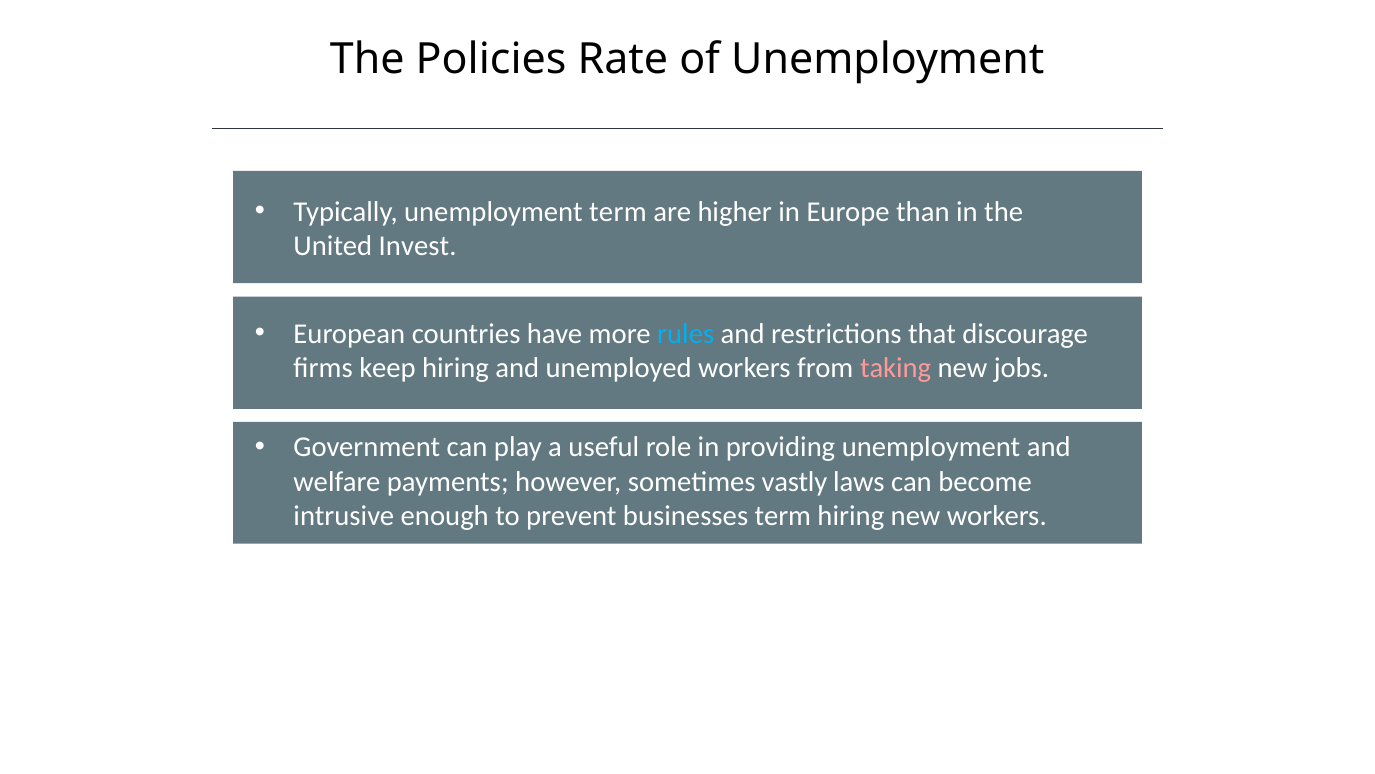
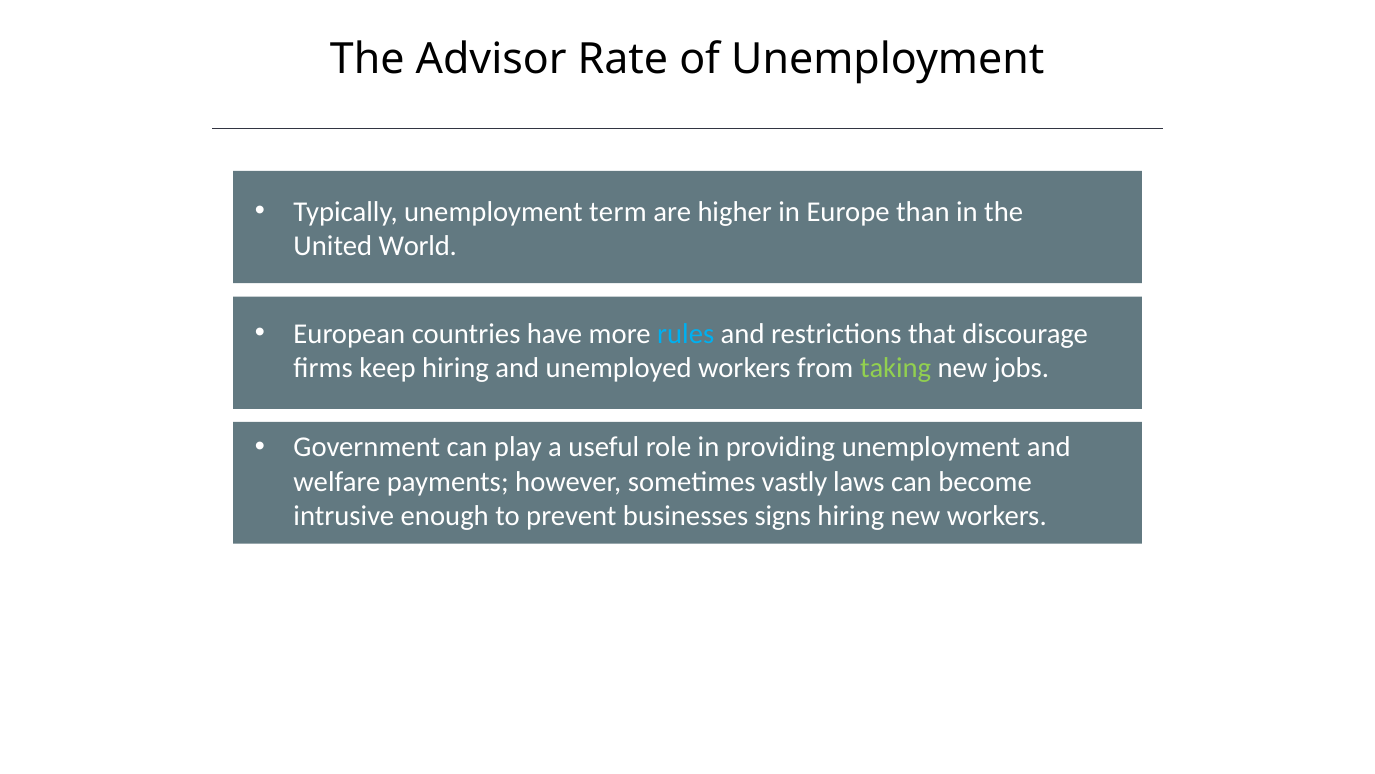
Policies: Policies -> Advisor (491, 59)
Invest: Invest -> World (418, 246)
taking colour: pink -> light green (896, 368)
term: term -> signs (783, 516)
